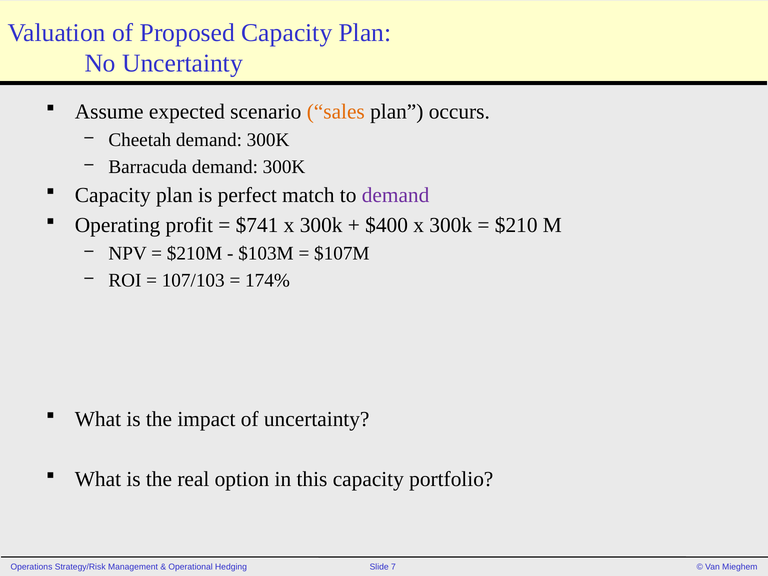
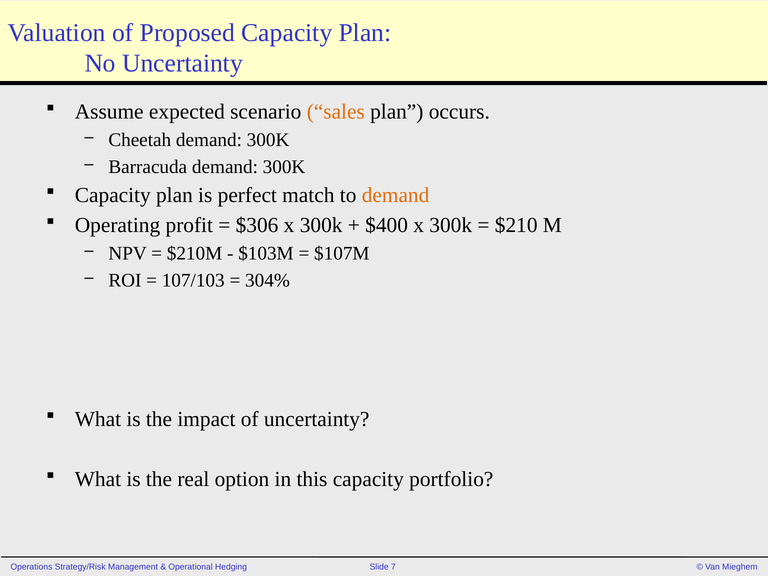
demand colour: purple -> orange (396, 195)
$741: $741 -> $306 (257, 225)
174%: 174% -> 304% (268, 280)
